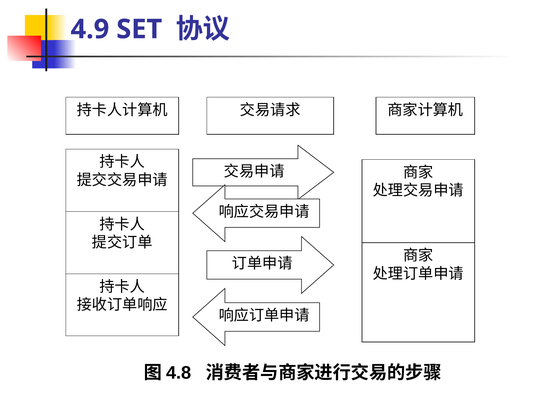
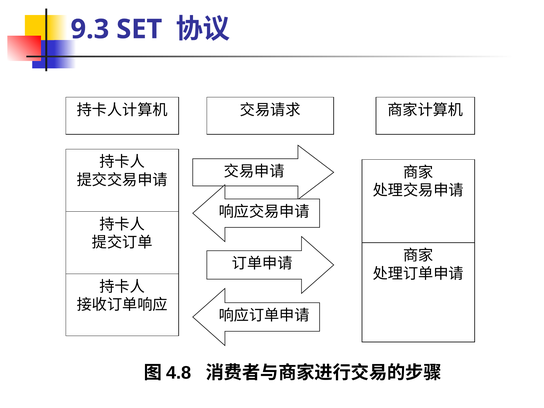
4.9: 4.9 -> 9.3 (90, 29)
